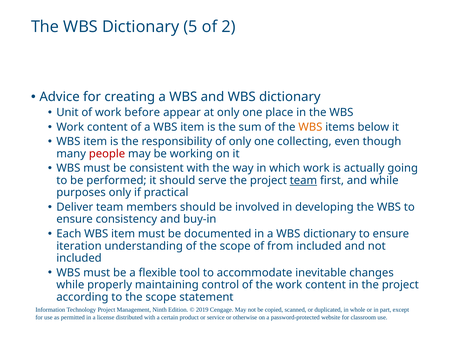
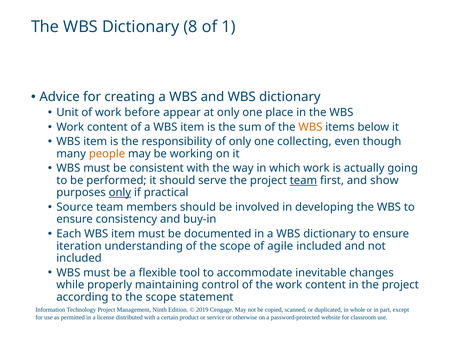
5: 5 -> 8 (191, 27)
2: 2 -> 1 (228, 27)
people colour: red -> orange (107, 154)
and while: while -> show (384, 181)
only underline: none -> present (120, 193)
Deliver: Deliver -> Source (75, 207)
from: from -> agile (280, 246)
